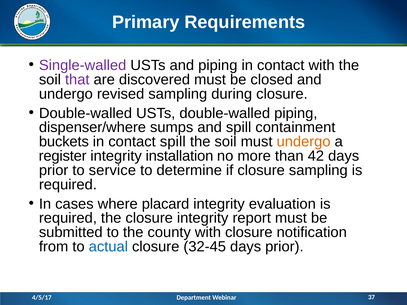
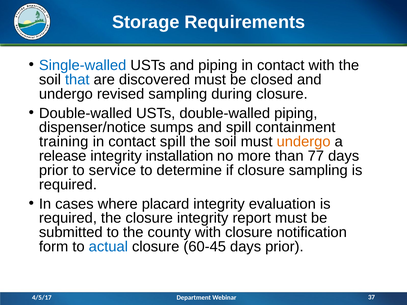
Primary: Primary -> Storage (146, 22)
Single-walled colour: purple -> blue (83, 65)
that colour: purple -> blue (77, 80)
dispenser/where: dispenser/where -> dispenser/notice (92, 128)
buckets: buckets -> training (64, 142)
register: register -> release (63, 156)
42: 42 -> 77 (316, 156)
from: from -> form (54, 247)
32-45: 32-45 -> 60-45 (205, 247)
